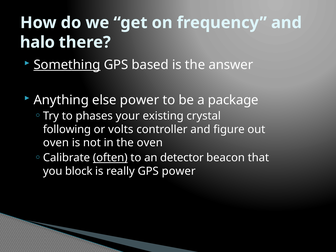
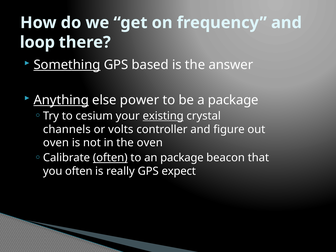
halo: halo -> loop (37, 42)
Anything underline: none -> present (61, 100)
phases: phases -> cesium (94, 116)
existing underline: none -> present (163, 116)
following: following -> channels (67, 129)
an detector: detector -> package (182, 158)
you block: block -> often (79, 171)
GPS power: power -> expect (179, 171)
